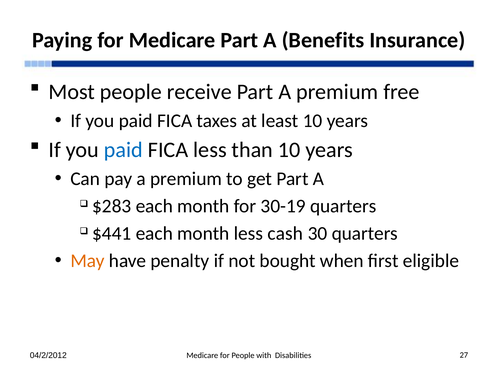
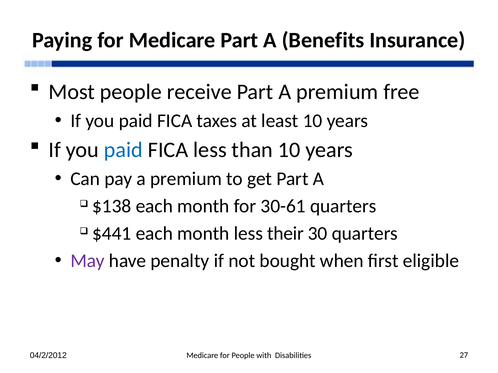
$283: $283 -> $138 (112, 206)
30-19: 30-19 -> 30-61 (283, 206)
cash: cash -> their (285, 234)
May colour: orange -> purple (87, 261)
